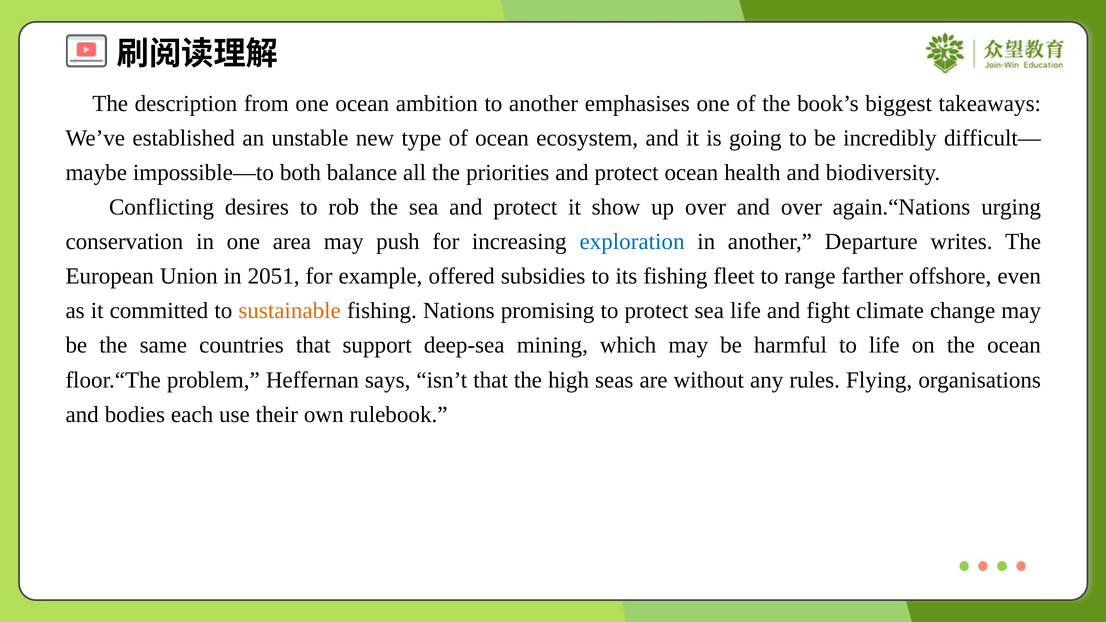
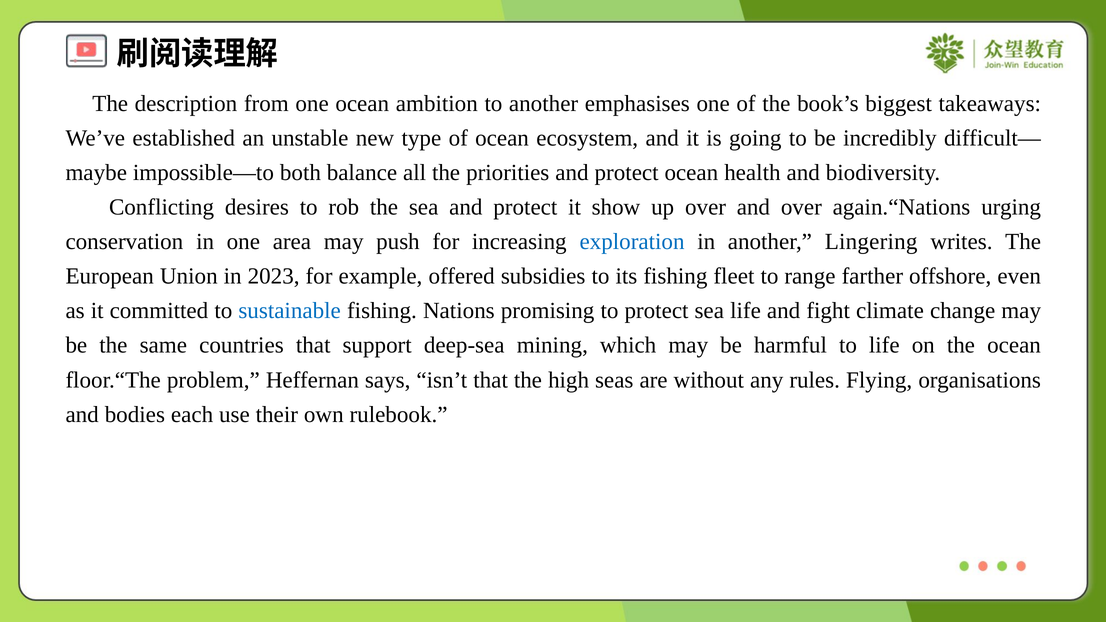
Departure: Departure -> Lingering (871, 242)
2051: 2051 -> 2023 (274, 276)
sustainable colour: orange -> blue (290, 311)
